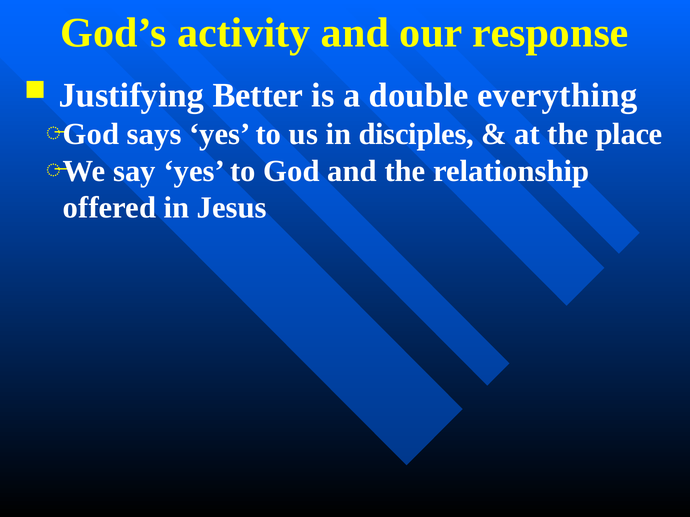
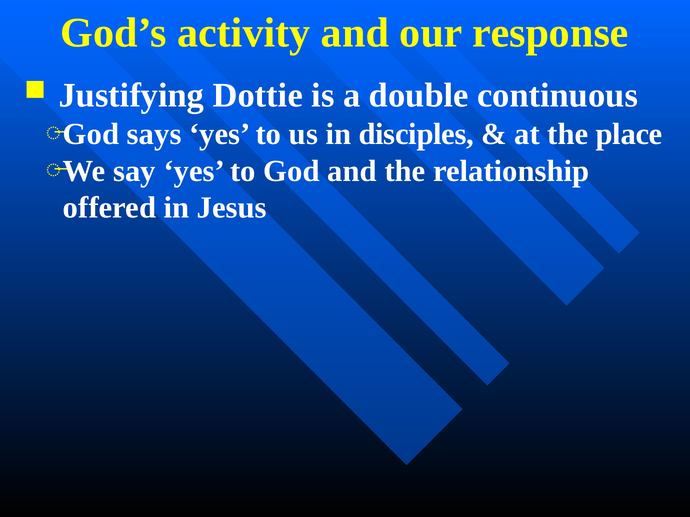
Better: Better -> Dottie (258, 96)
everything: everything -> continuous (558, 96)
